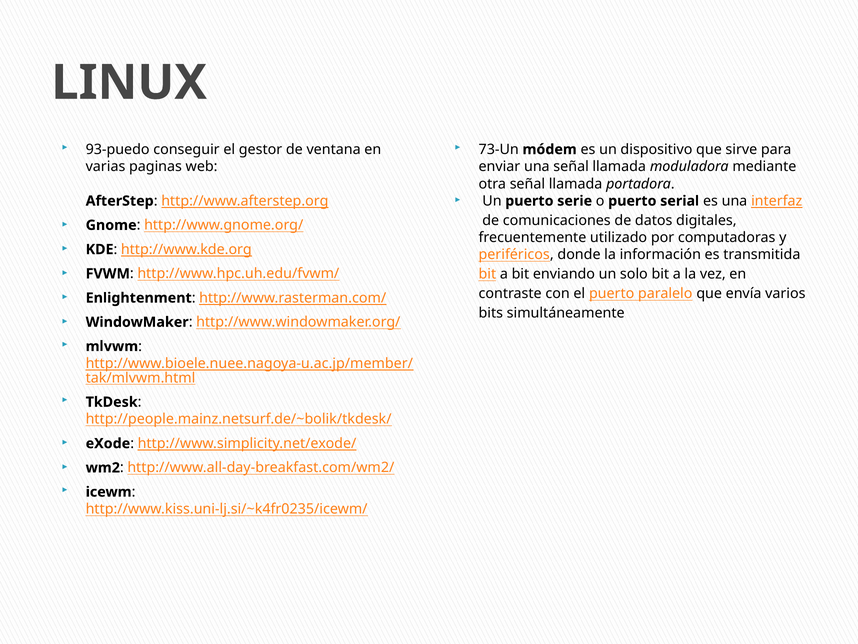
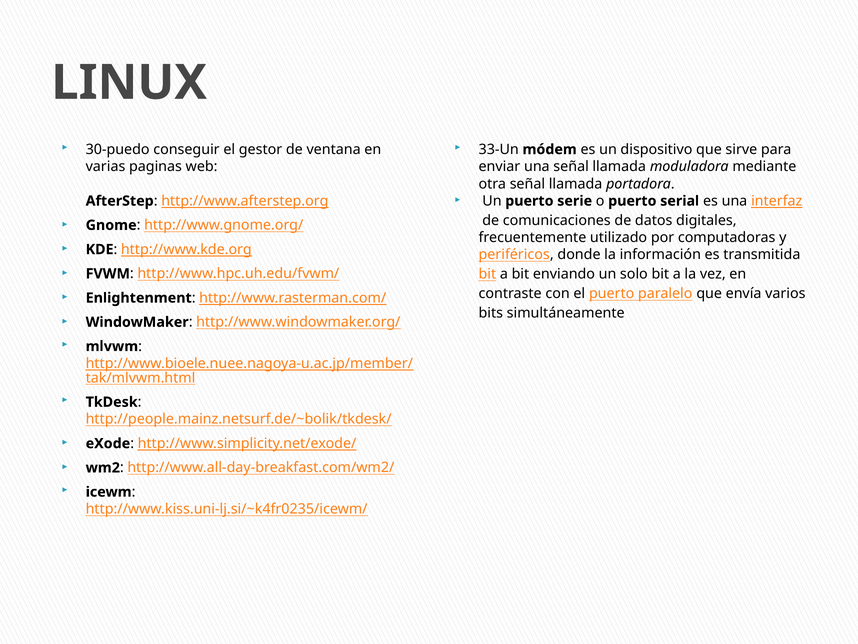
93-puedo: 93-puedo -> 30-puedo (118, 149)
73-Un: 73-Un -> 33-Un (499, 149)
